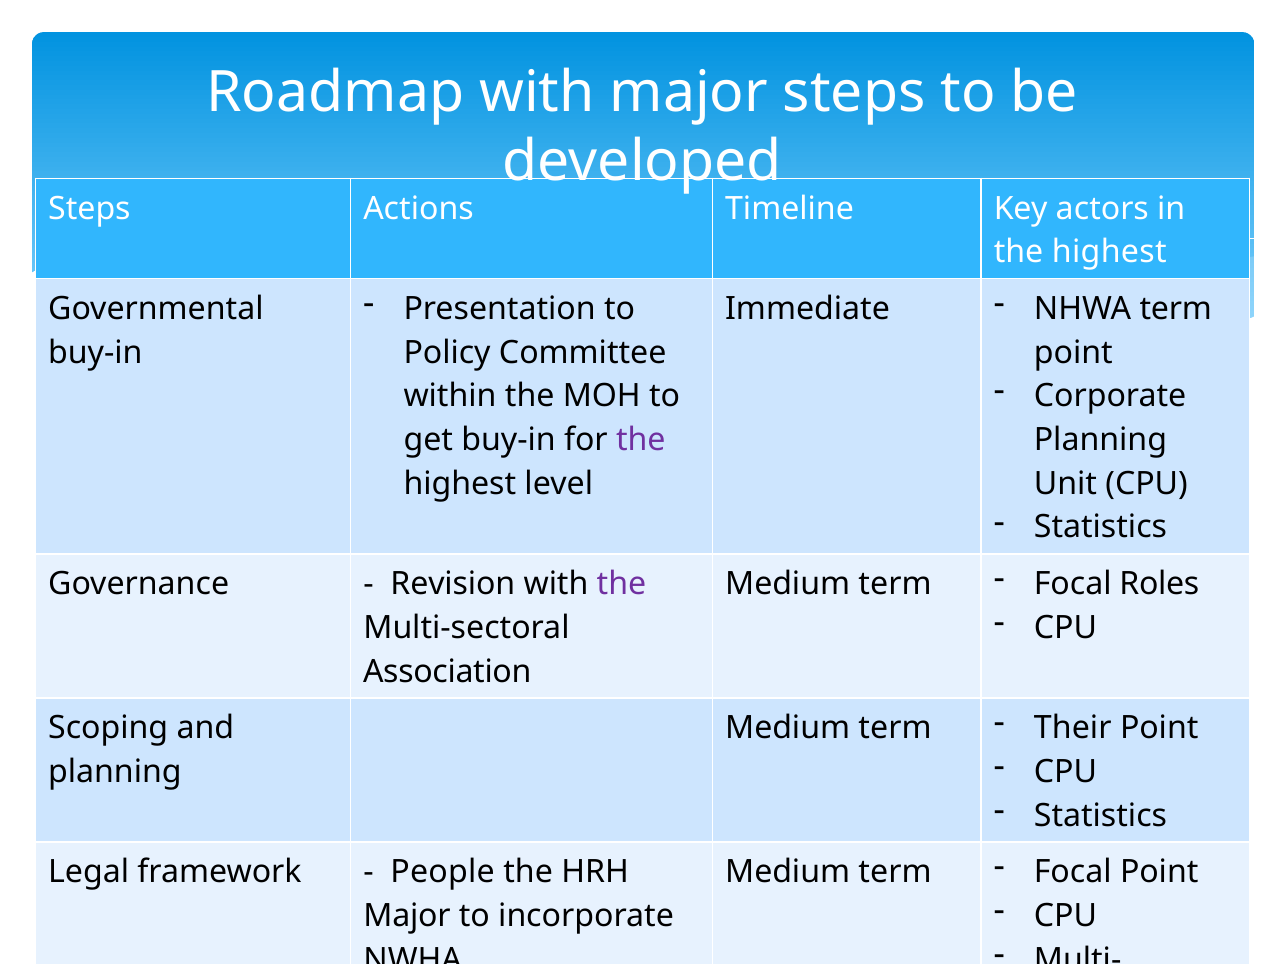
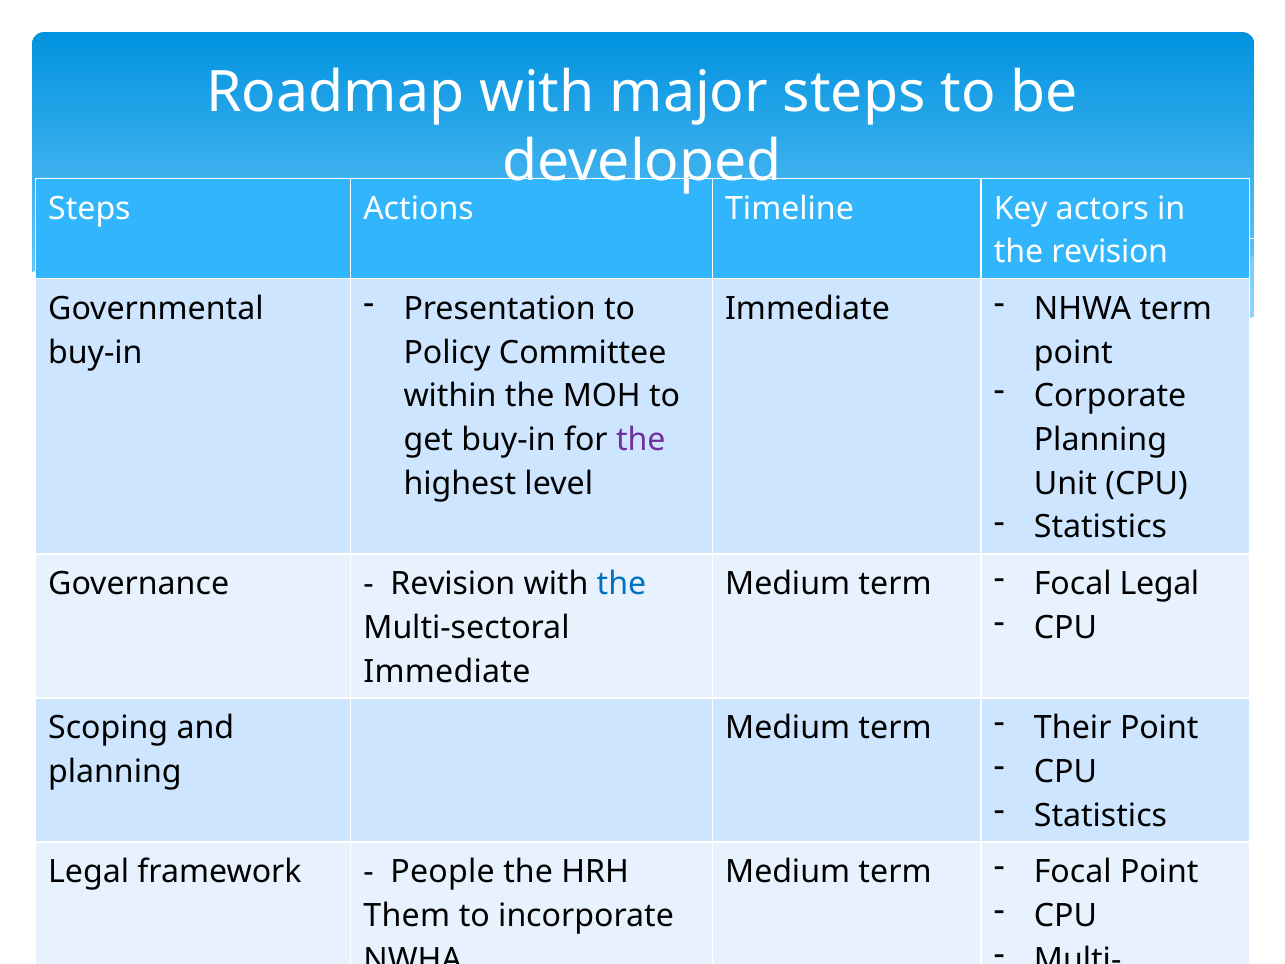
highest: highest -> revision (1110, 252)
the colour: purple -> blue (622, 584)
Focal Roles: Roles -> Legal (1159, 584)
Association: Association -> Immediate (447, 671)
Major: Major -> Them (407, 916)
